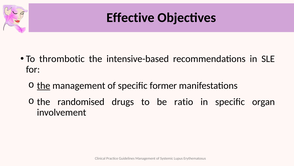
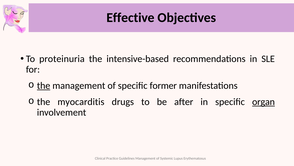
thrombotic: thrombotic -> proteinuria (62, 59)
randomised: randomised -> myocarditis (81, 101)
ratio: ratio -> after (184, 101)
organ underline: none -> present (263, 101)
